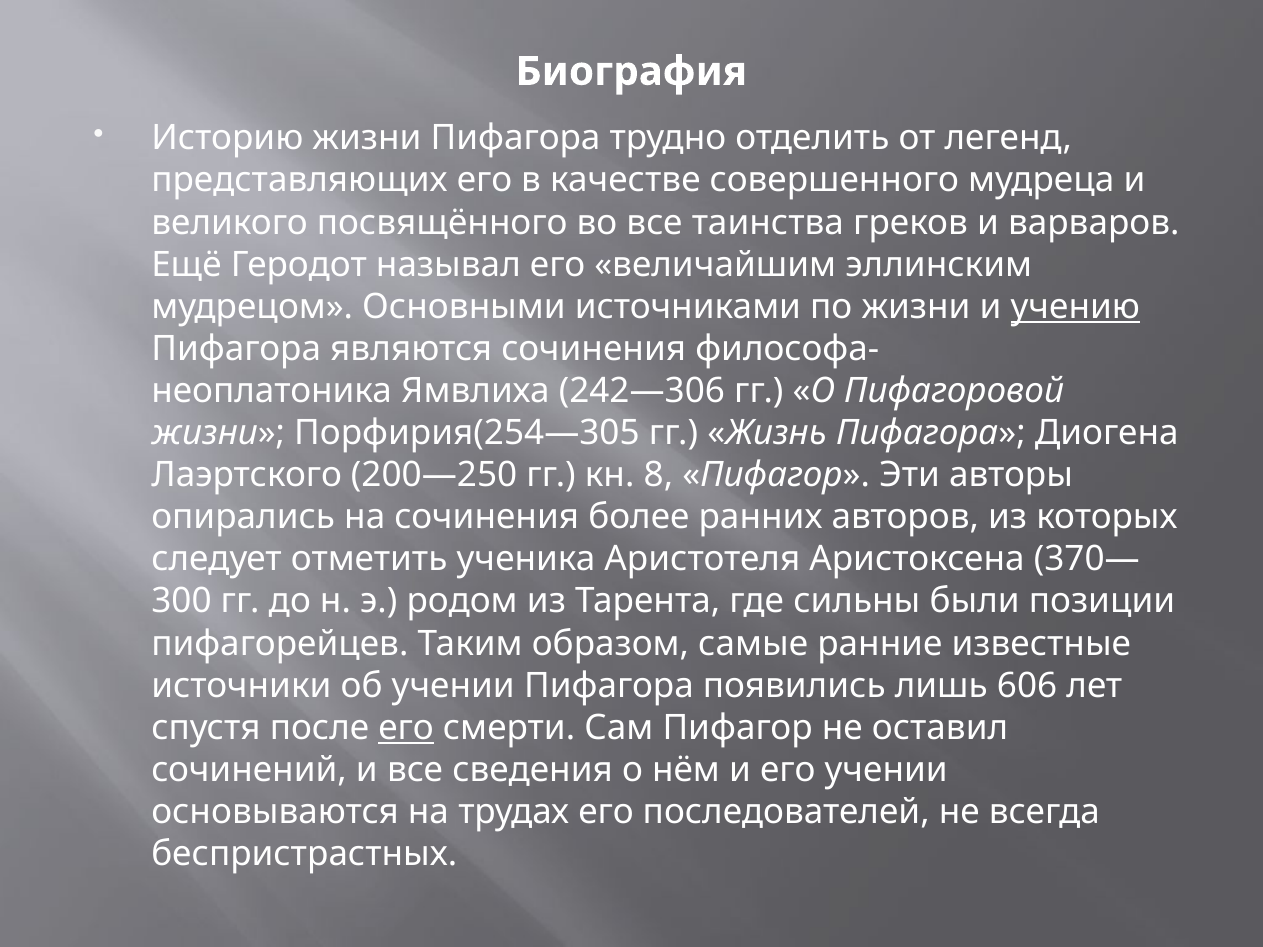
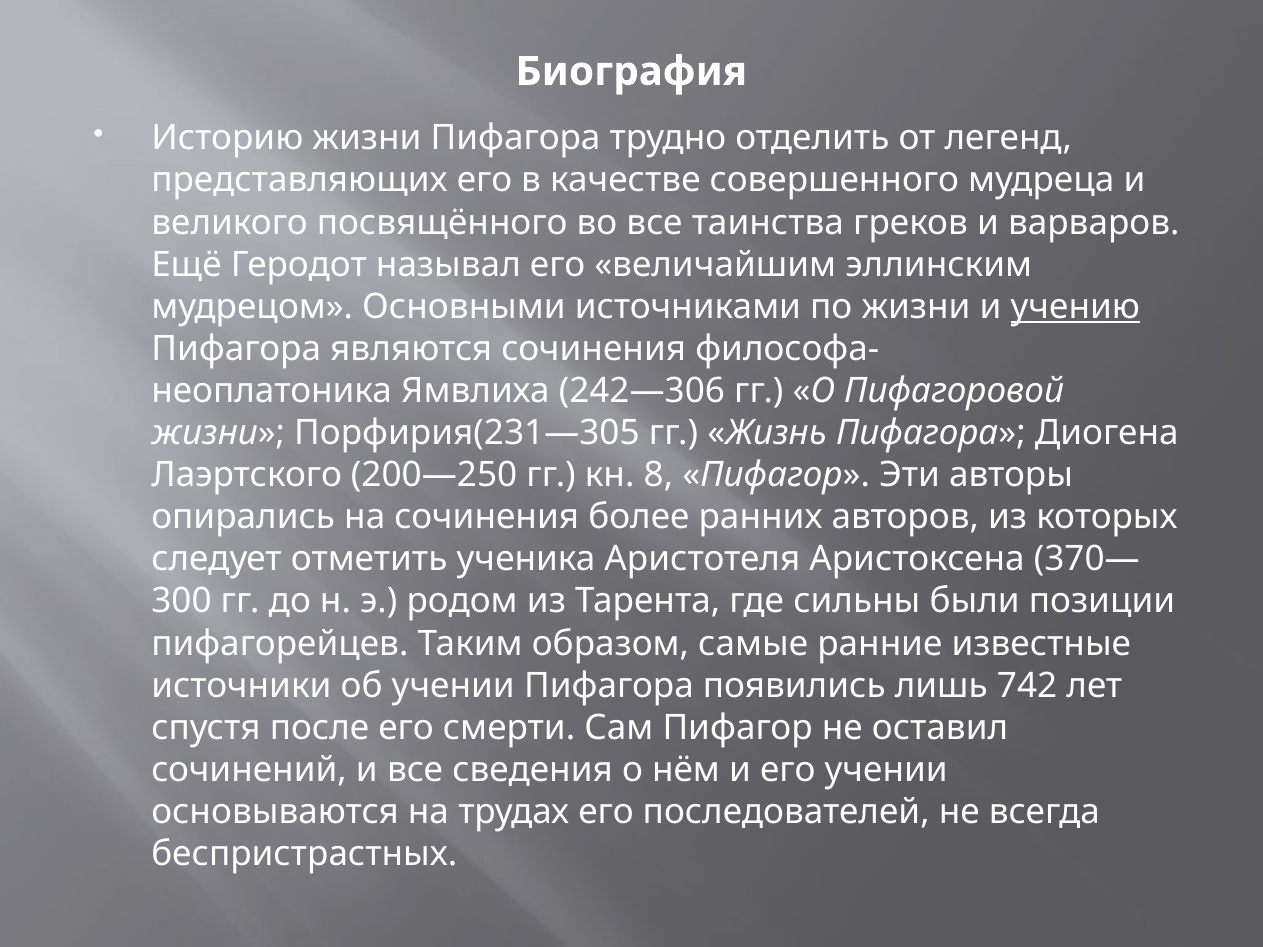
Порфирия(254—305: Порфирия(254—305 -> Порфирия(231—305 (467, 433)
606: 606 -> 742 (1027, 686)
его underline: present -> none (406, 728)
